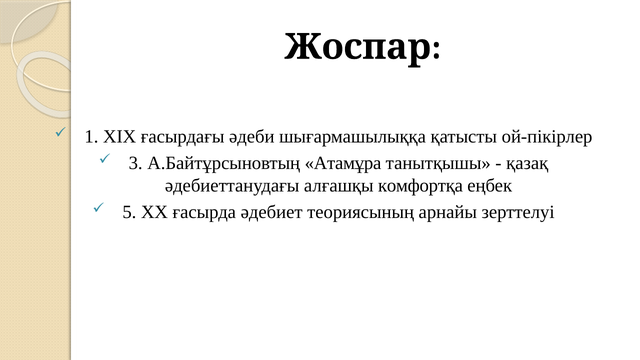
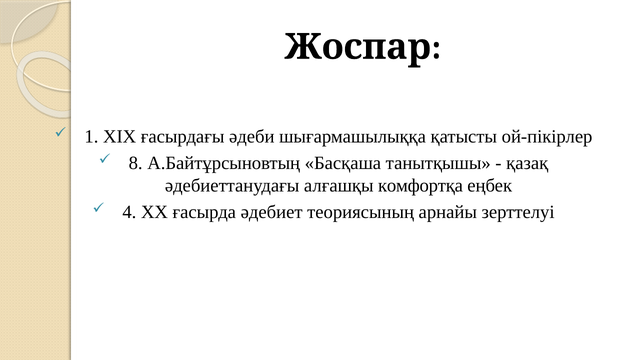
3: 3 -> 8 (136, 163)
Атамұра: Атамұра -> Басқаша (343, 163)
5: 5 -> 4 (129, 212)
